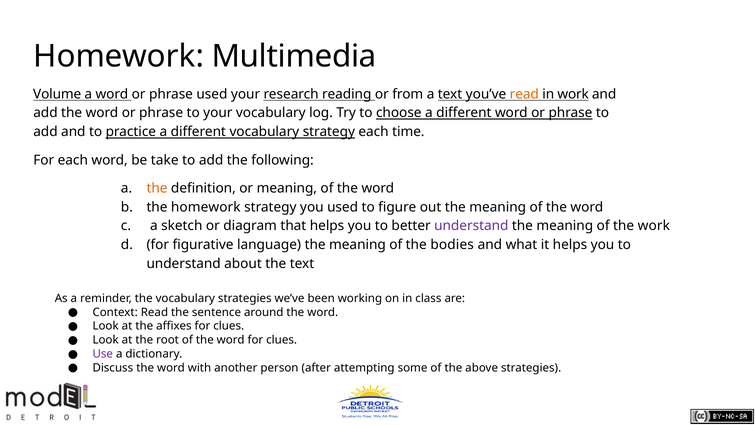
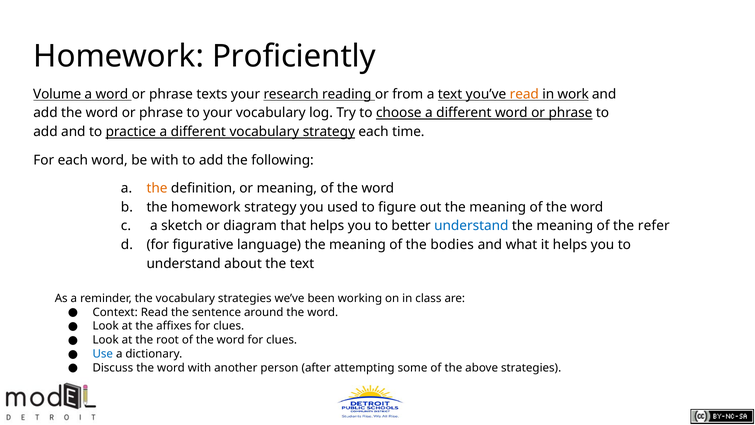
Multimedia: Multimedia -> Proficiently (294, 56)
phrase used: used -> texts (212, 94)
be take: take -> with (165, 160)
understand colour: purple -> blue (471, 226)
the work: work -> refer (654, 226)
Use colour: purple -> blue (103, 354)
